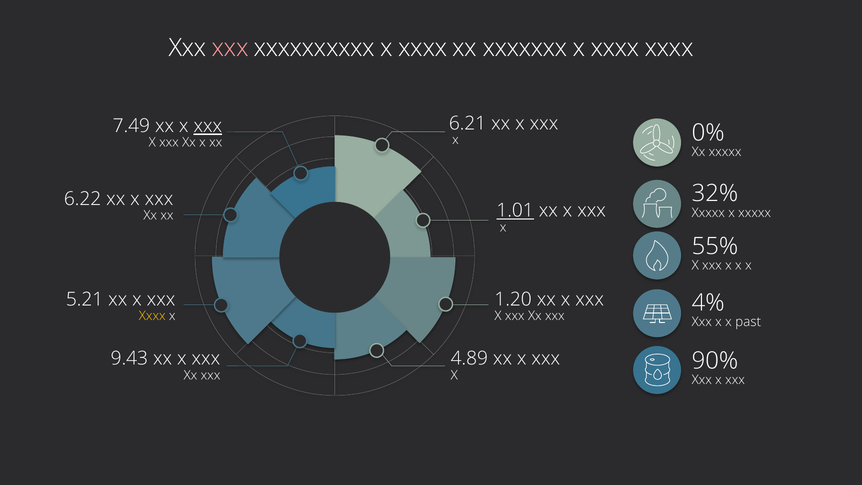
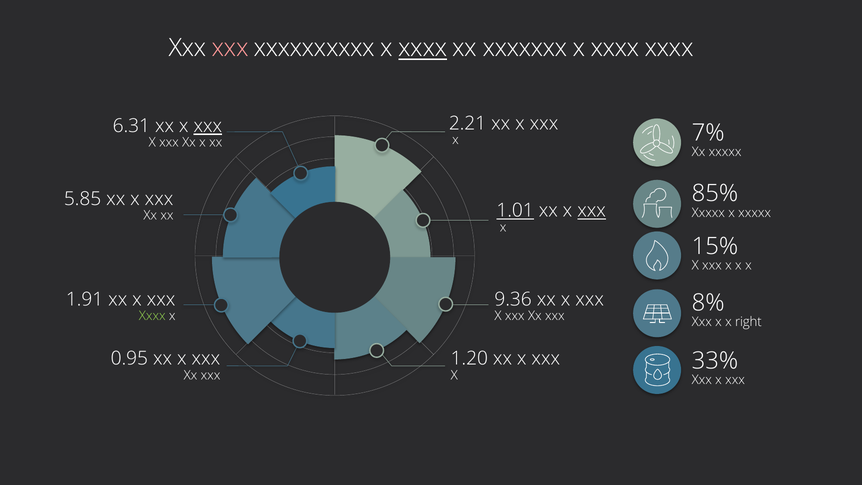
xxxx underline: none -> present (423, 48)
6.21: 6.21 -> 2.21 (468, 123)
7.49: 7.49 -> 6.31 (131, 126)
0%: 0% -> 7% (708, 133)
32%: 32% -> 85% (715, 193)
6.22: 6.22 -> 5.85 (83, 199)
xxx underline: none -> present (592, 211)
55%: 55% -> 15% (715, 246)
5.21: 5.21 -> 1.91 (85, 299)
1.20: 1.20 -> 9.36 (513, 299)
4%: 4% -> 8% (708, 303)
Xxxx colour: yellow -> light green (152, 316)
past: past -> right (748, 322)
9.43: 9.43 -> 0.95 (129, 359)
4.89: 4.89 -> 1.20 (469, 359)
90%: 90% -> 33% (715, 361)
